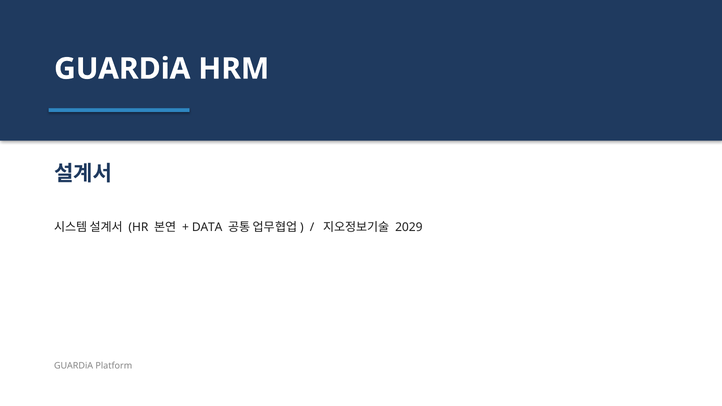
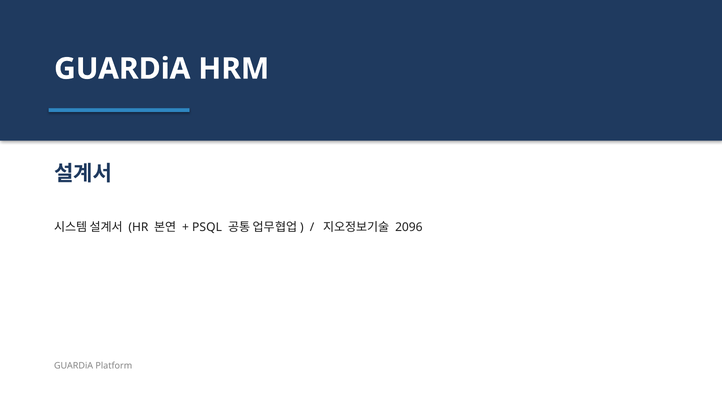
DATA: DATA -> PSQL (207, 227)
2029: 2029 -> 2096 (409, 227)
